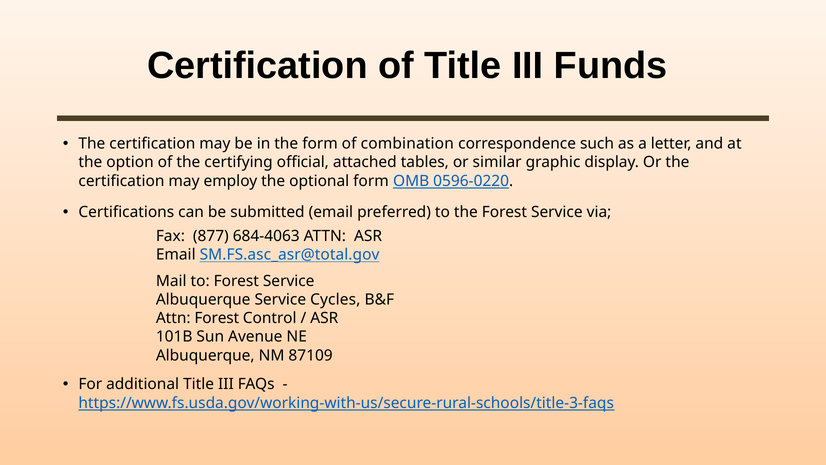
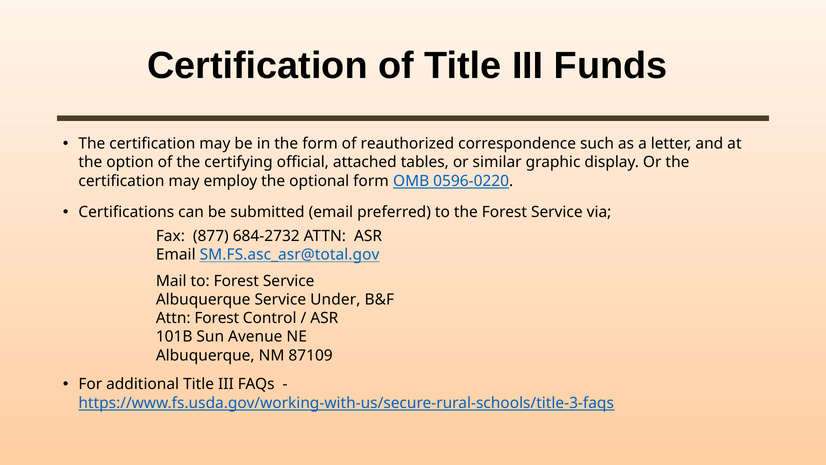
combination: combination -> reauthorized (407, 144)
684-4063: 684-4063 -> 684-2732 (266, 236)
Cycles: Cycles -> Under (335, 299)
